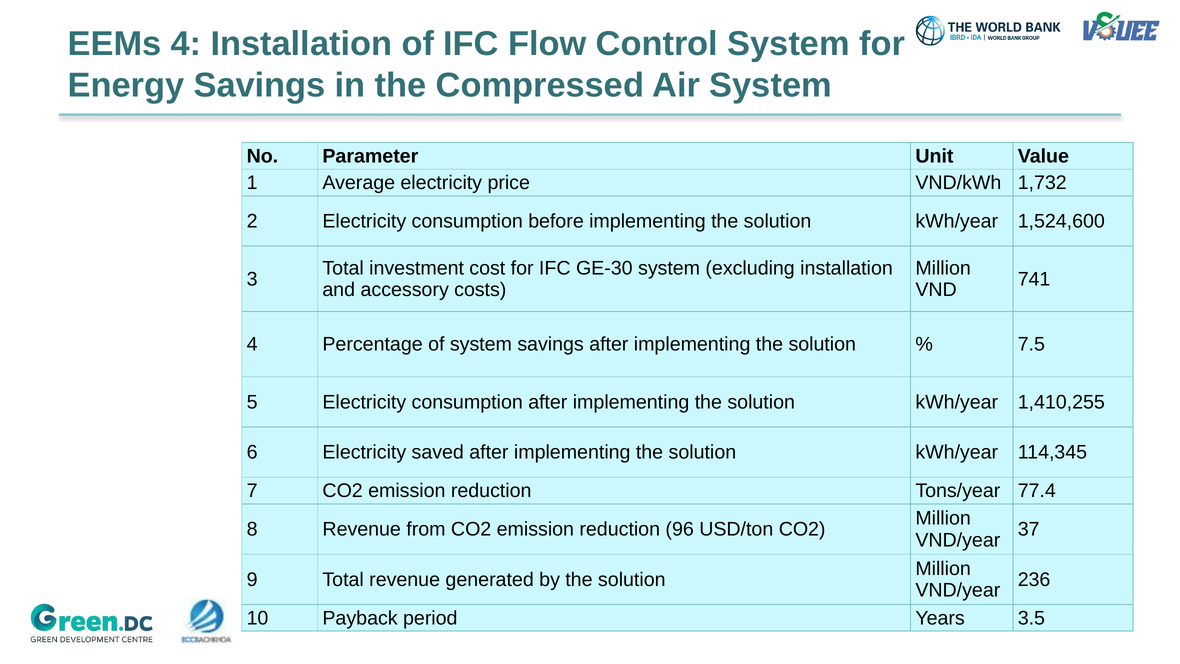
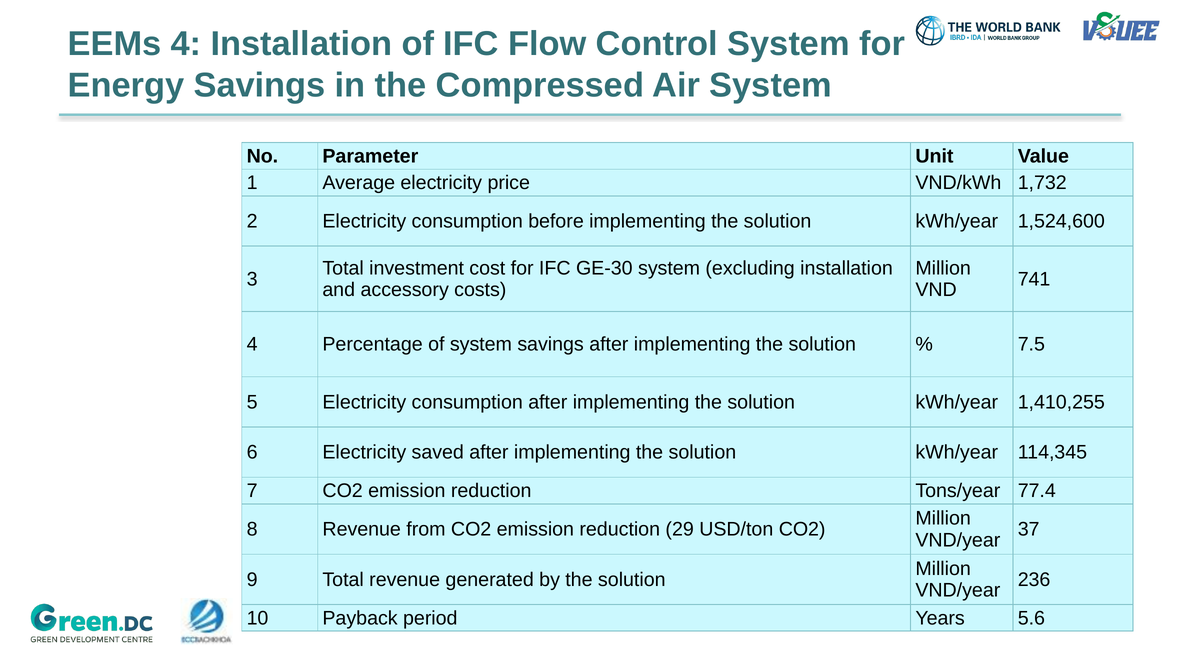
96: 96 -> 29 (680, 529)
3.5: 3.5 -> 5.6 (1031, 618)
